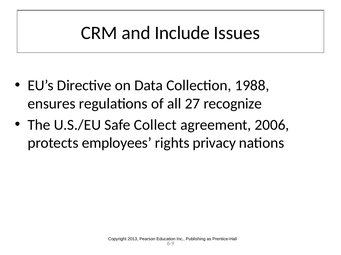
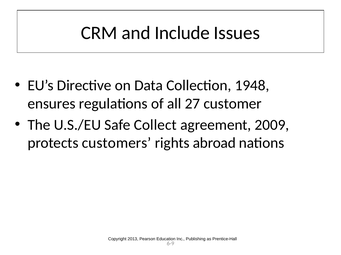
1988: 1988 -> 1948 (252, 86)
recognize: recognize -> customer (233, 104)
2006: 2006 -> 2009 (272, 125)
employees: employees -> customers (117, 143)
privacy: privacy -> abroad (214, 143)
